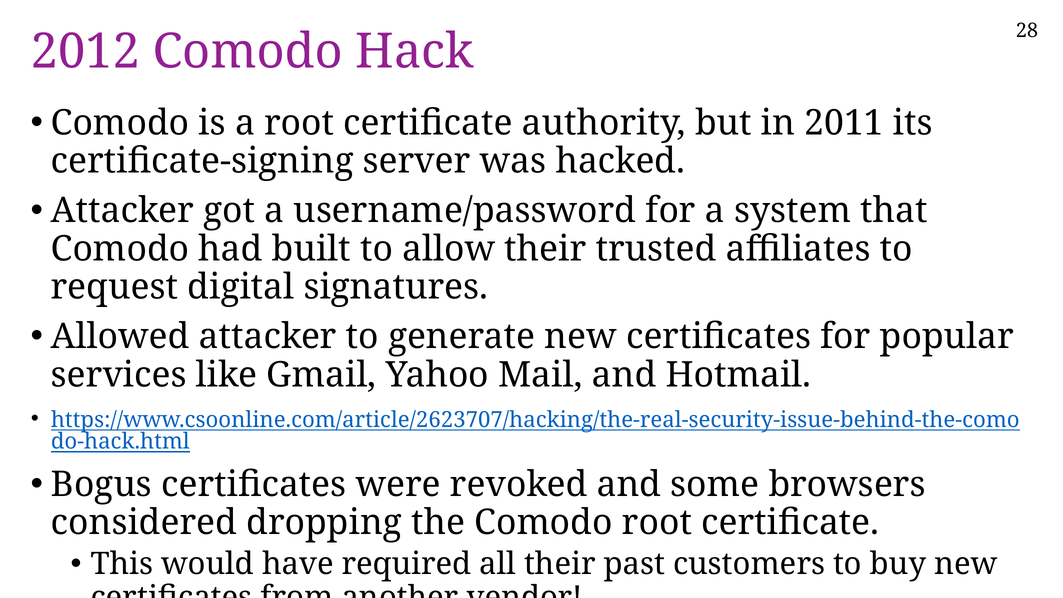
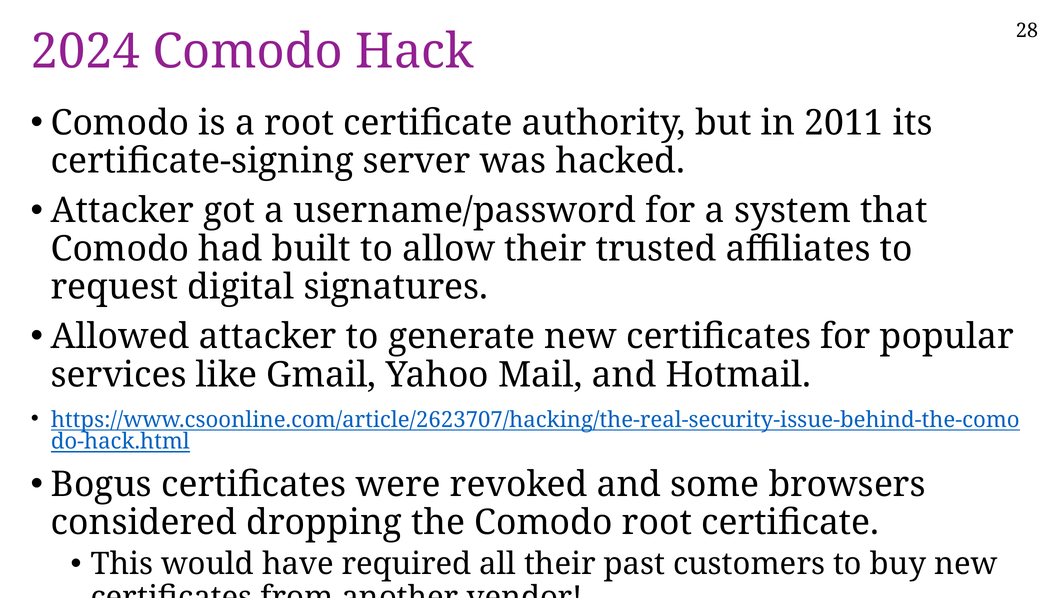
2012: 2012 -> 2024 (85, 52)
